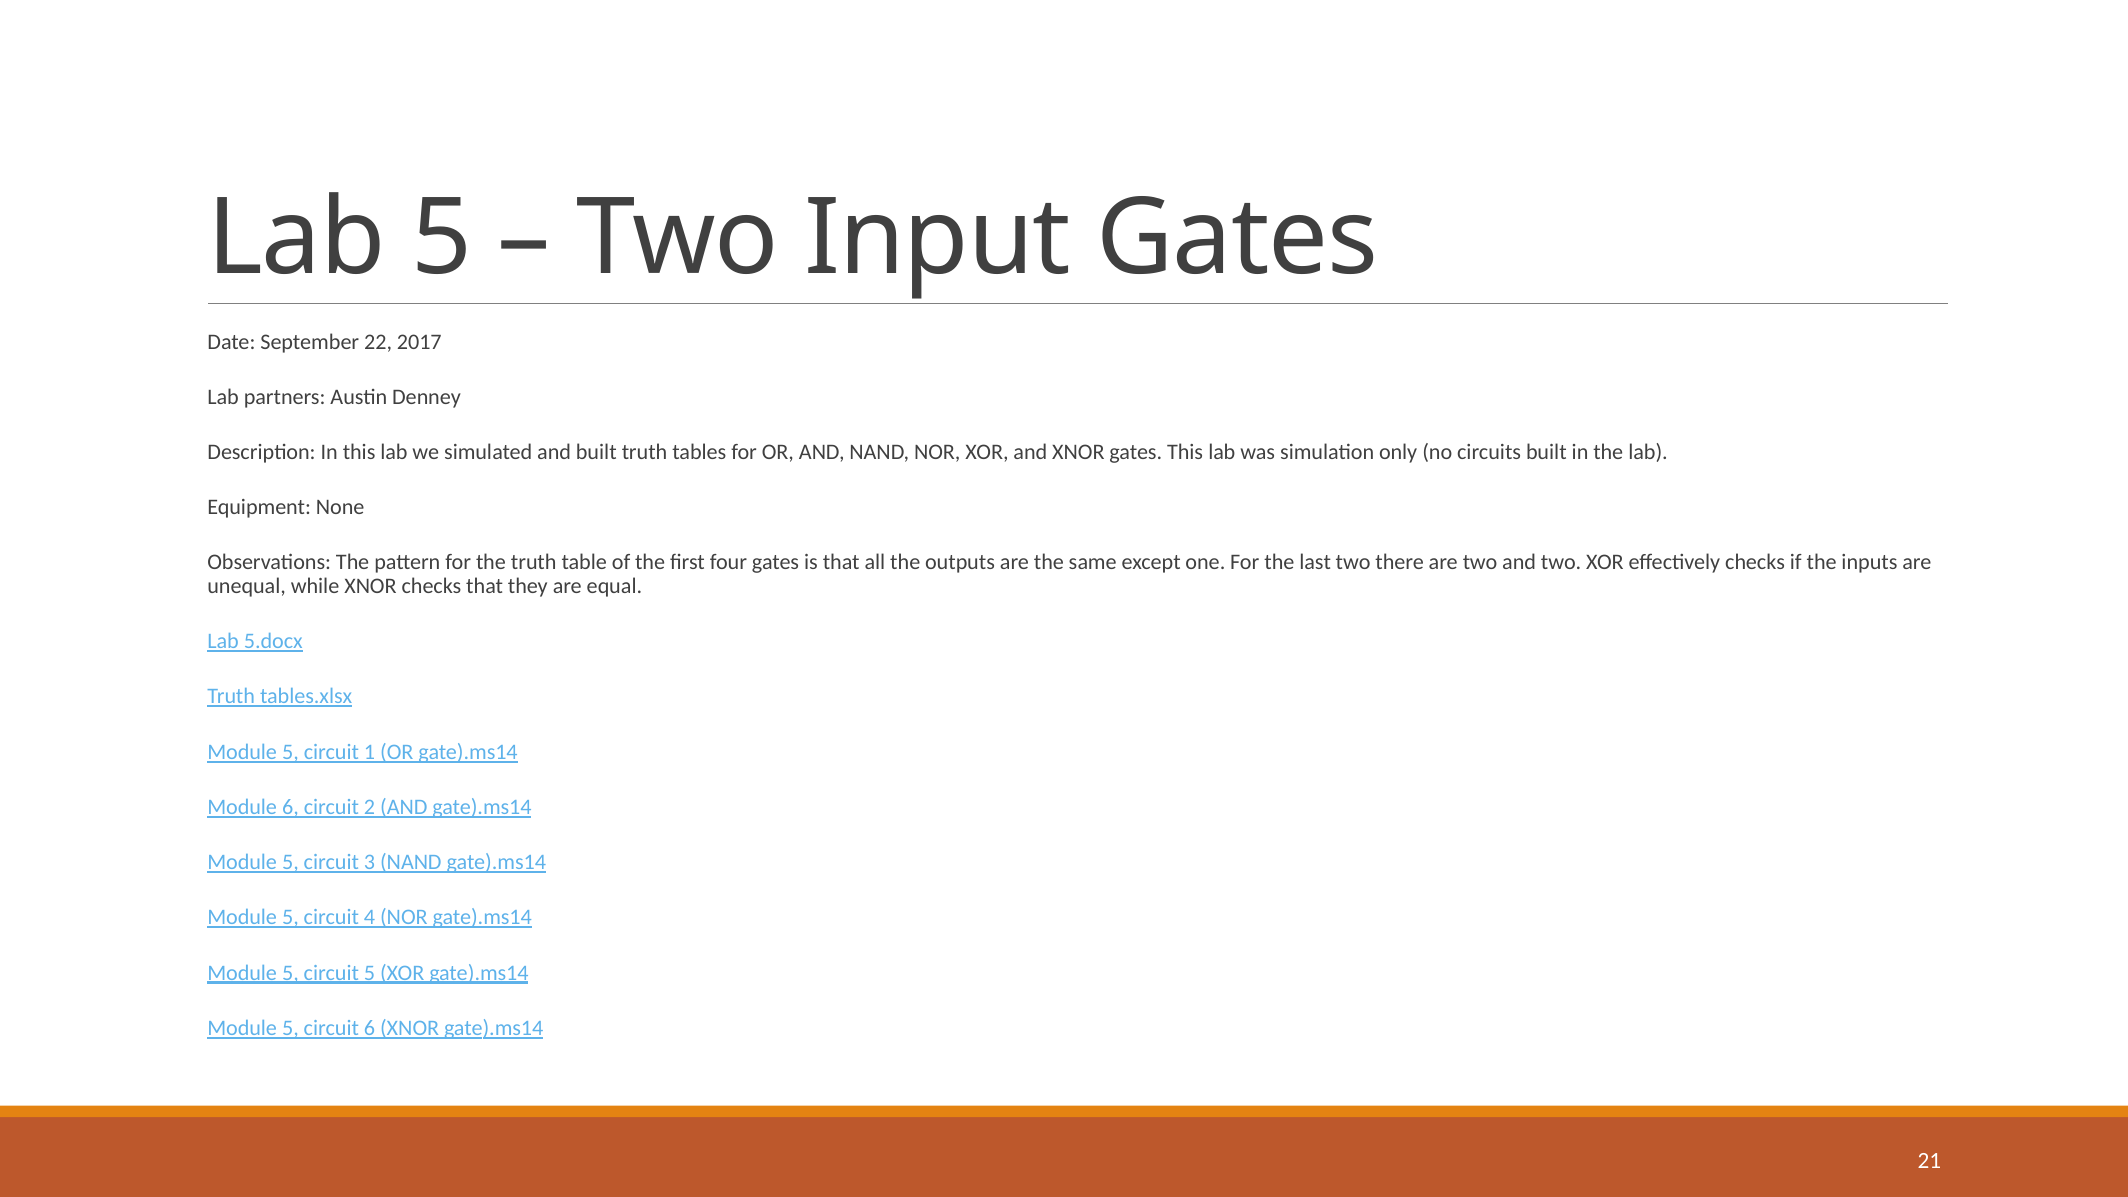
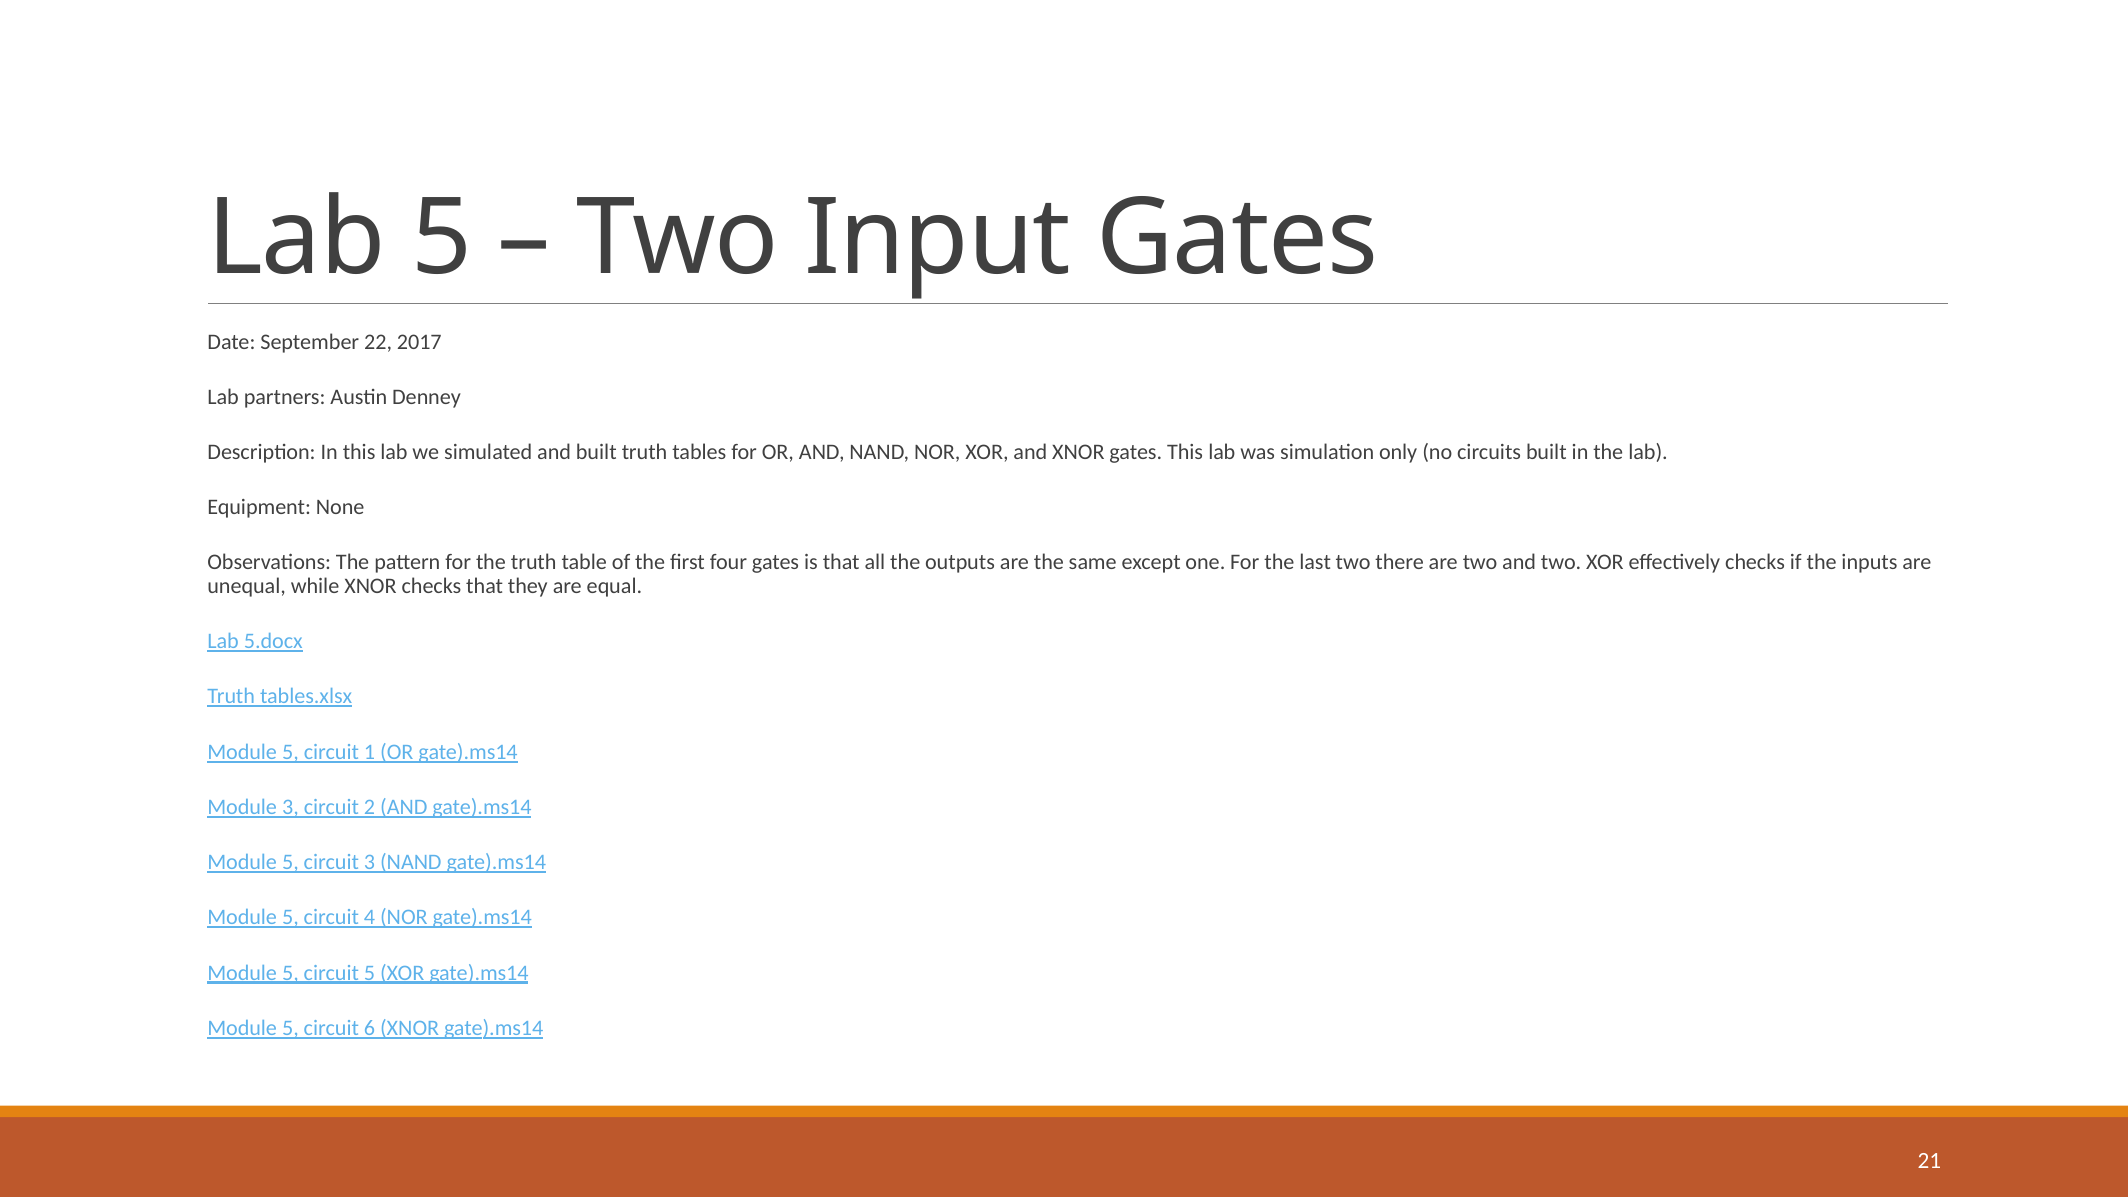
Module 6: 6 -> 3 (291, 807)
